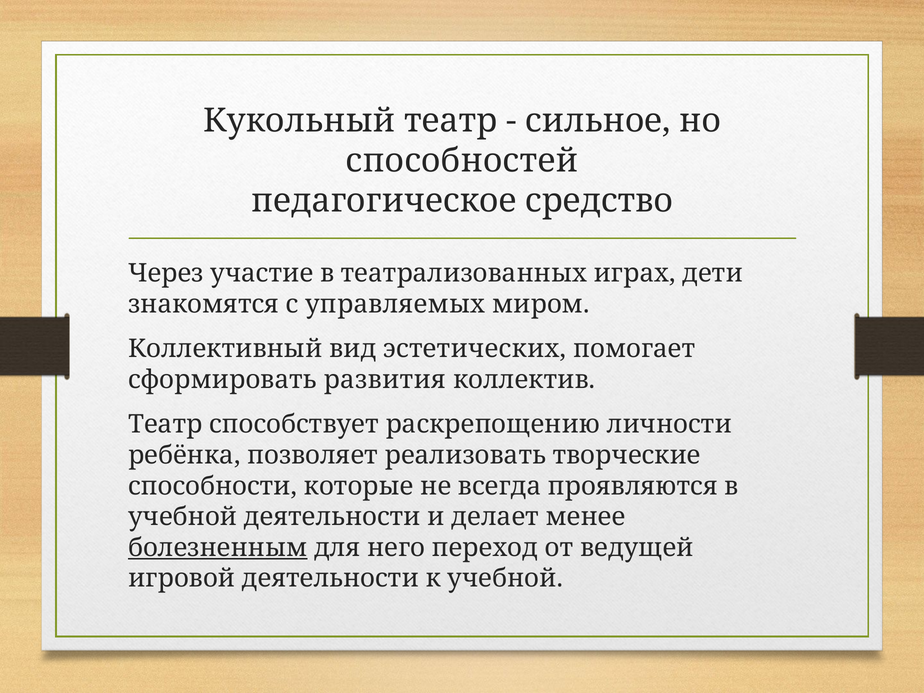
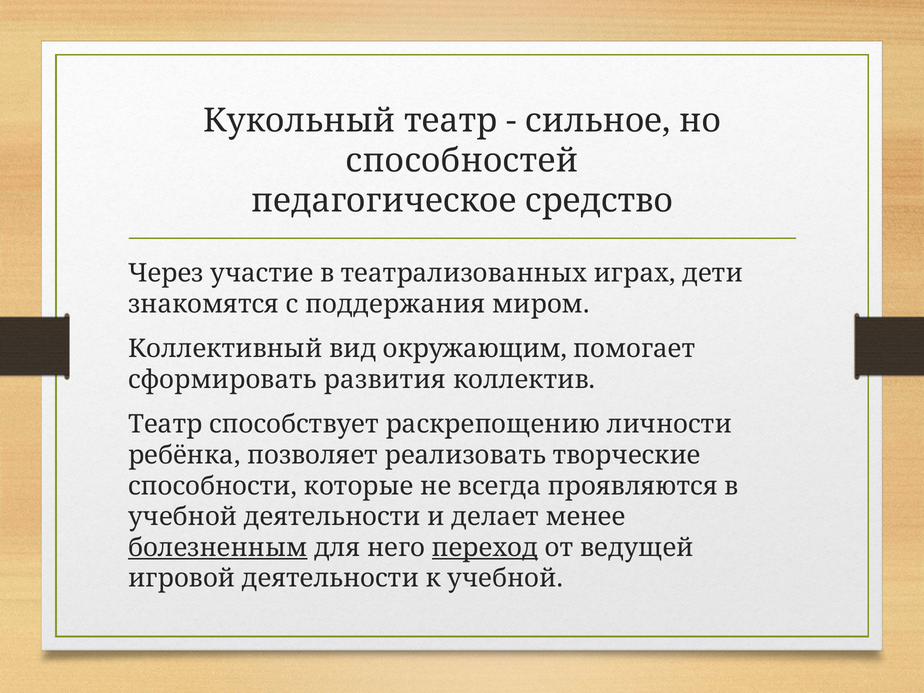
управляемых: управляемых -> поддержания (395, 304)
эстетических: эстетических -> окружающим (475, 349)
переход underline: none -> present (485, 548)
